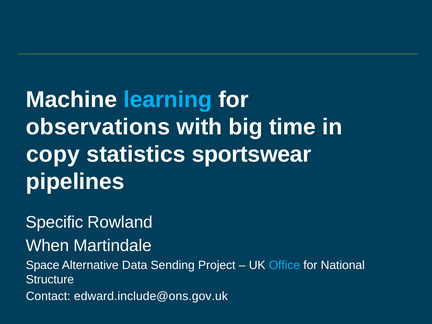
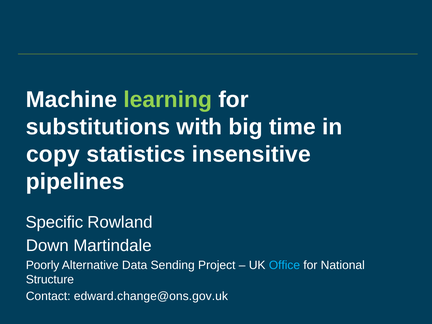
learning colour: light blue -> light green (168, 100)
observations: observations -> substitutions (98, 127)
sportswear: sportswear -> insensitive (251, 154)
When: When -> Down (47, 246)
Space: Space -> Poorly (43, 265)
edward.include@ons.gov.uk: edward.include@ons.gov.uk -> edward.change@ons.gov.uk (151, 296)
